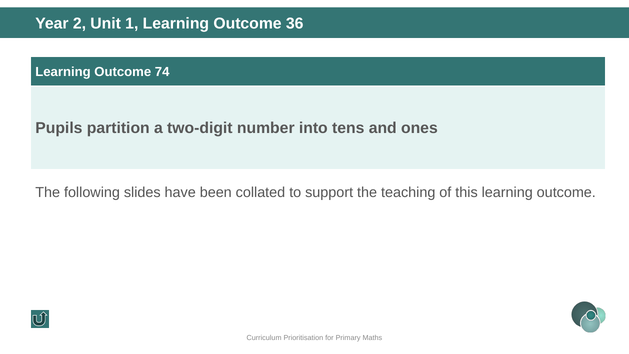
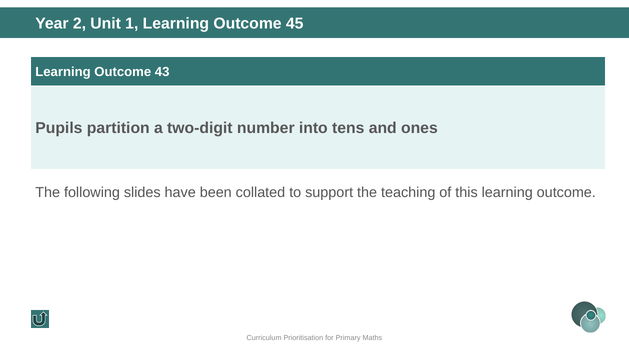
36: 36 -> 45 (295, 23)
74: 74 -> 43 (162, 72)
